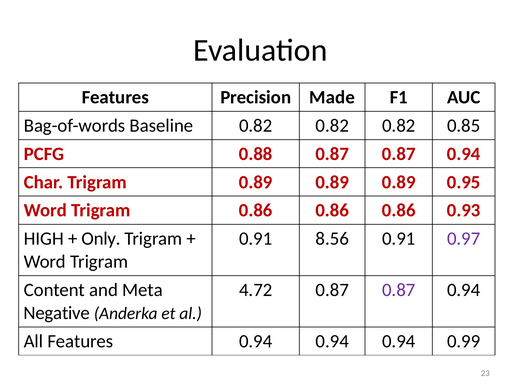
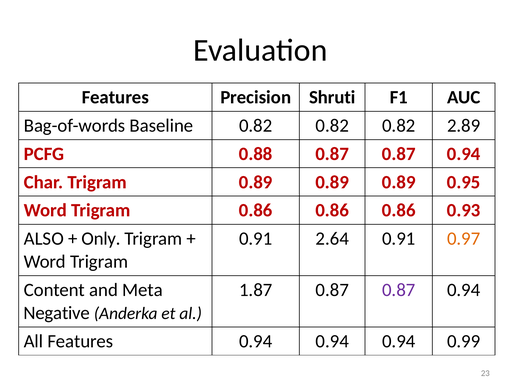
Made: Made -> Shruti (332, 97)
0.85: 0.85 -> 2.89 (464, 126)
HIGH: HIGH -> ALSO (44, 239)
8.56: 8.56 -> 2.64 (332, 239)
0.97 colour: purple -> orange (464, 239)
4.72: 4.72 -> 1.87 (256, 290)
